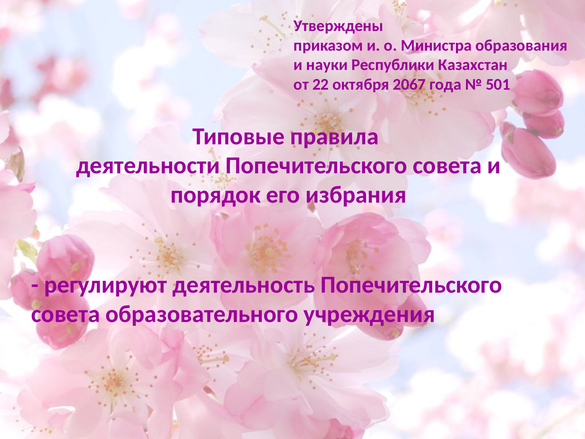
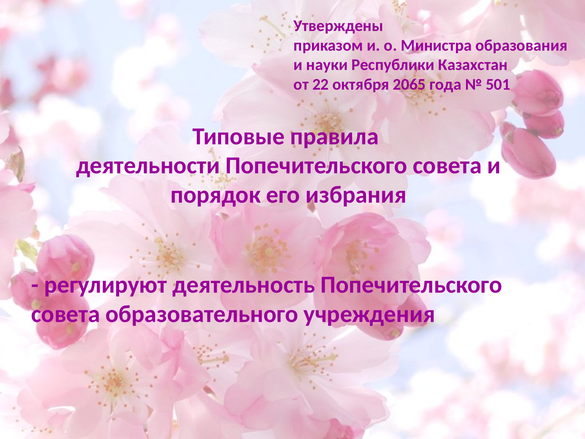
2067: 2067 -> 2065 (409, 84)
